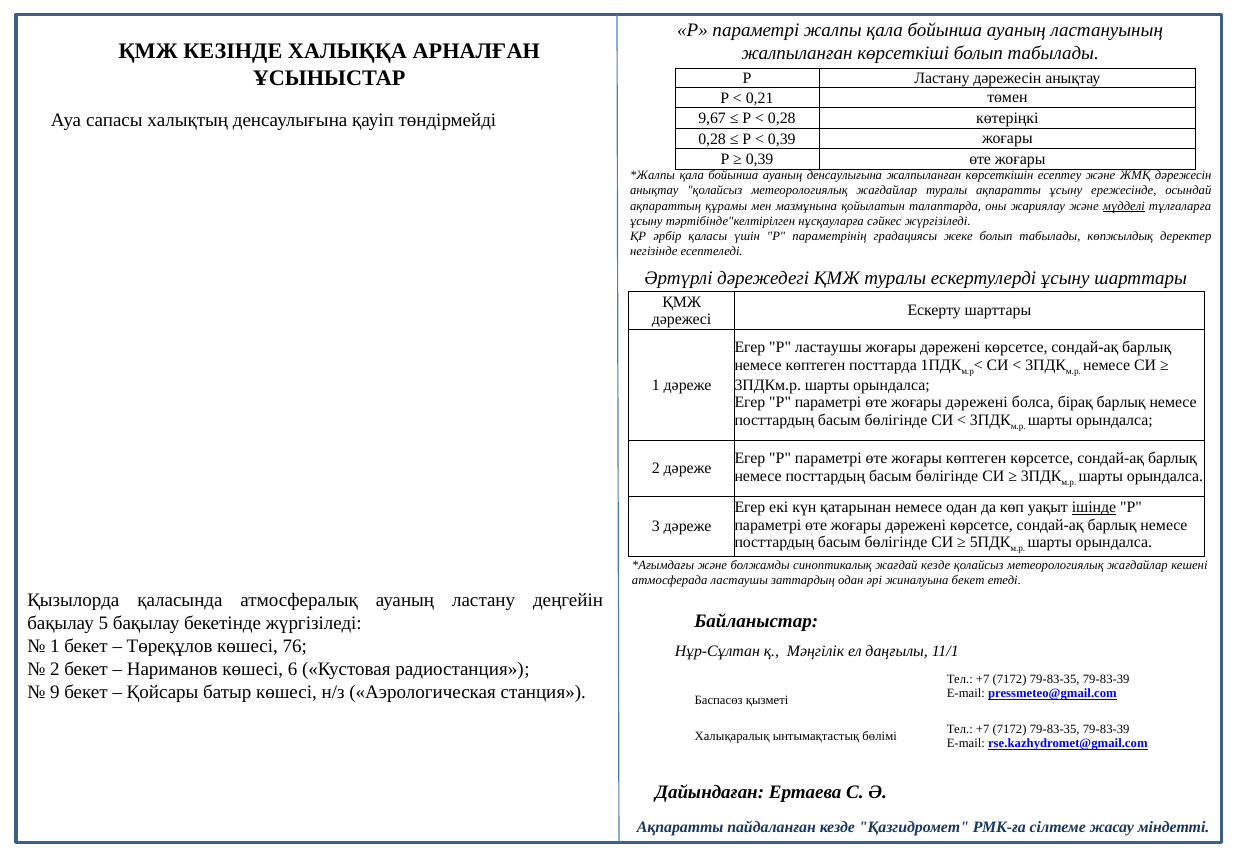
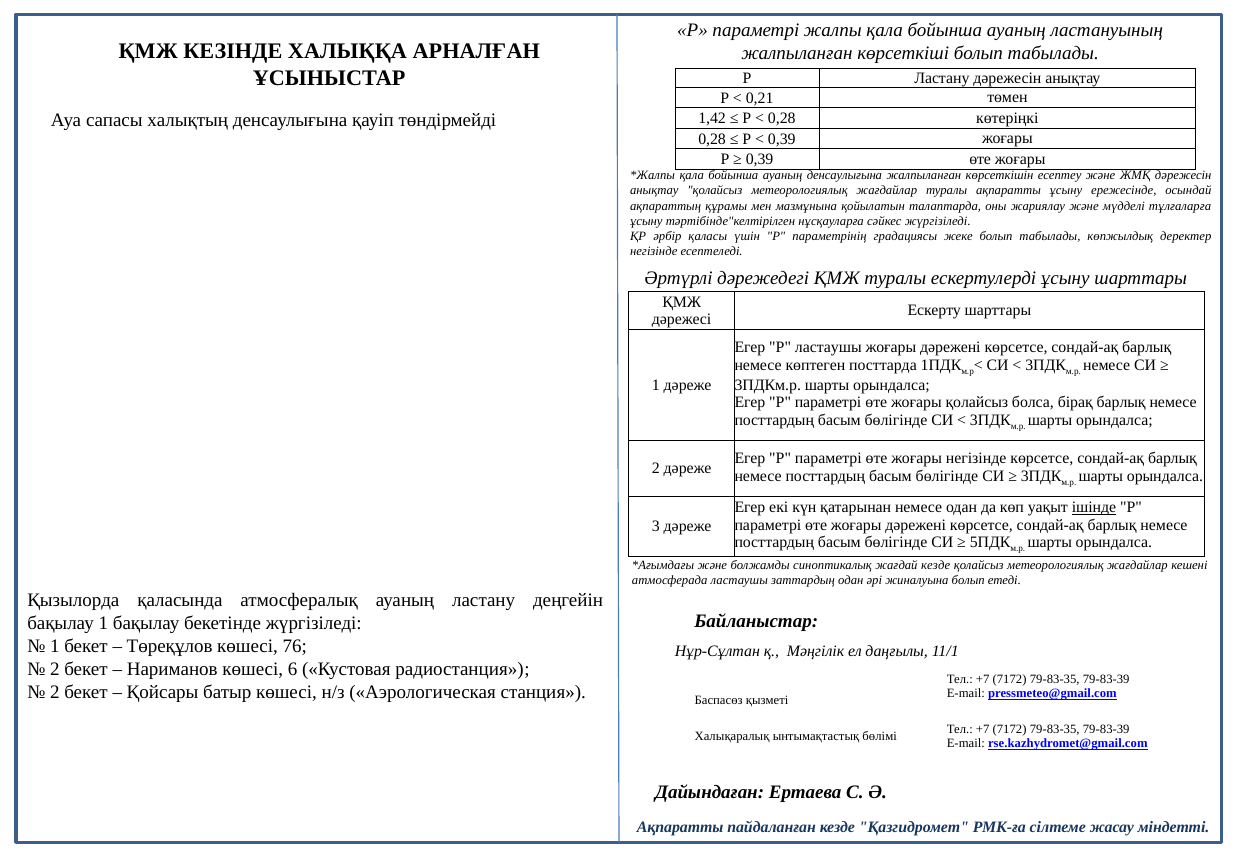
9,67: 9,67 -> 1,42 (712, 119)
мүдделі underline: present -> none (1124, 206)
дәрежені: дәрежені -> қолайсыз (977, 403)
жоғары көптеген: көптеген -> негізінде (976, 458)
жиналуына бекет: бекет -> болып (968, 580)
бақылау 5: 5 -> 1 (103, 623)
9: 9 -> 2 (55, 692)
